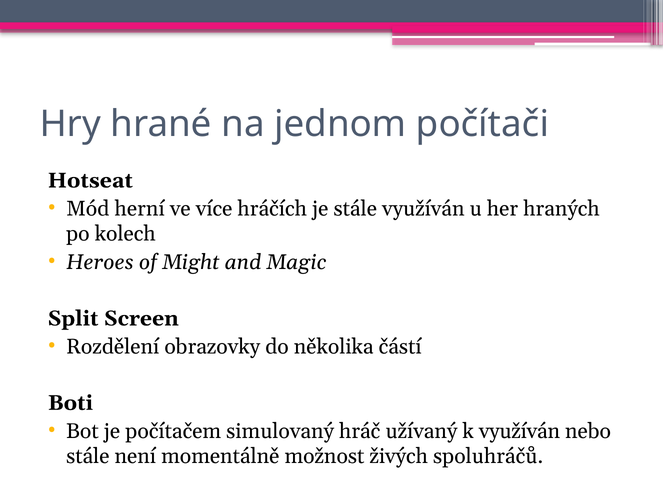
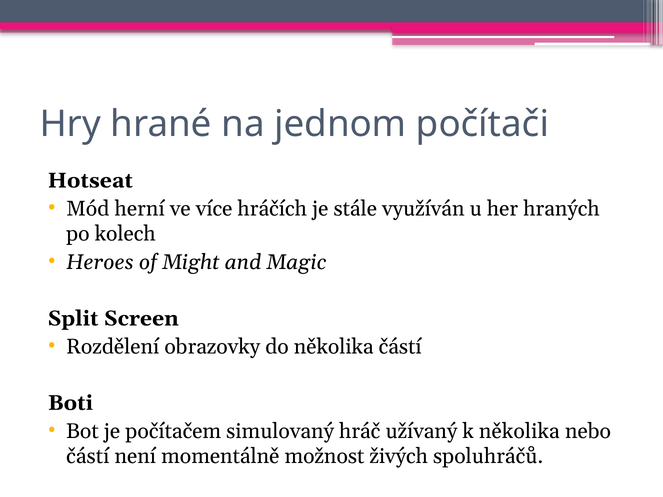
k využíván: využíván -> několika (519, 431)
stále: stále -> částí (88, 457)
